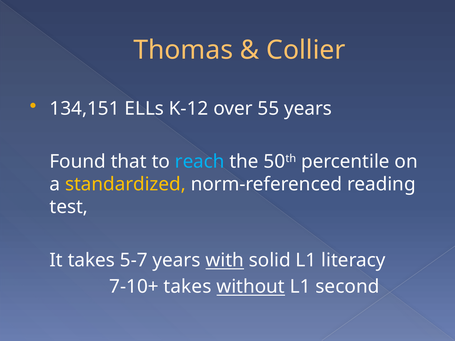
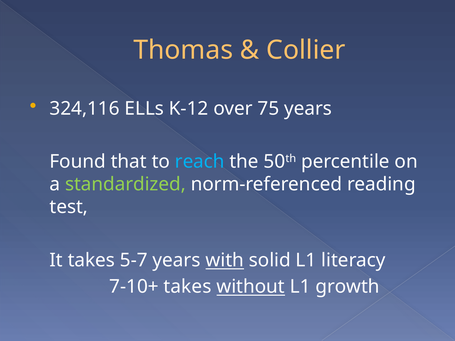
134,151: 134,151 -> 324,116 (85, 109)
55: 55 -> 75 (268, 109)
standardized colour: yellow -> light green (125, 184)
second: second -> growth (348, 287)
